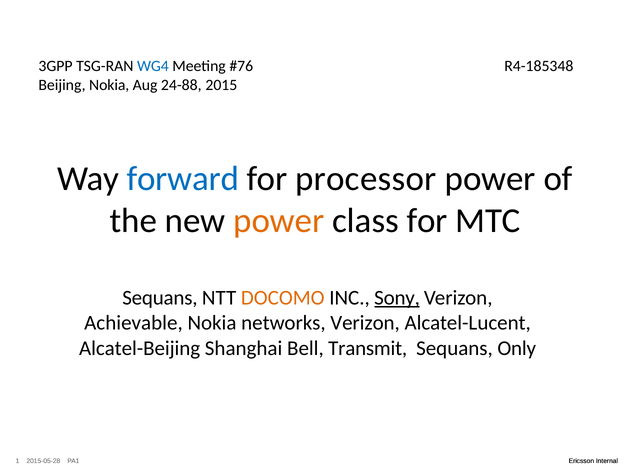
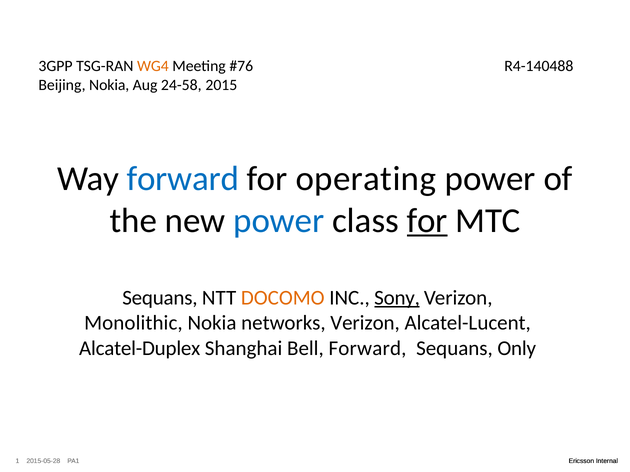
WG4 colour: blue -> orange (153, 66)
R4-185348: R4-185348 -> R4-140488 (539, 66)
24-88: 24-88 -> 24-58 (181, 85)
processor: processor -> operating (366, 179)
power colour: orange -> blue (279, 221)
for underline: none -> present (427, 221)
Achievable: Achievable -> Monolithic (133, 323)
Alcatel-Beijing: Alcatel-Beijing -> Alcatel-Duplex (140, 349)
Bell Transmit: Transmit -> Forward (367, 349)
